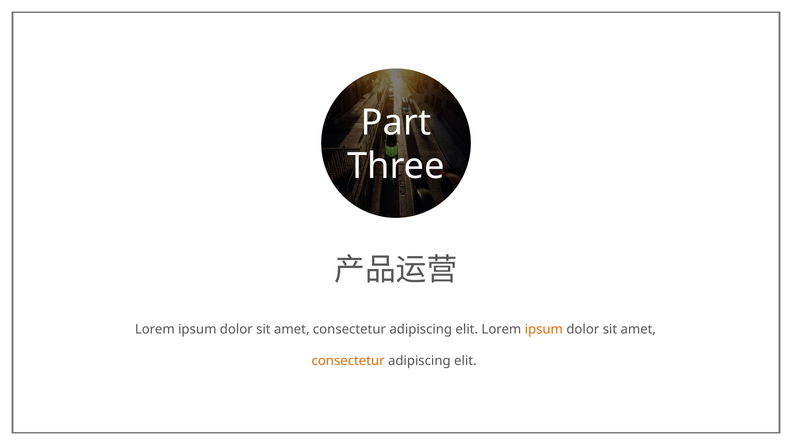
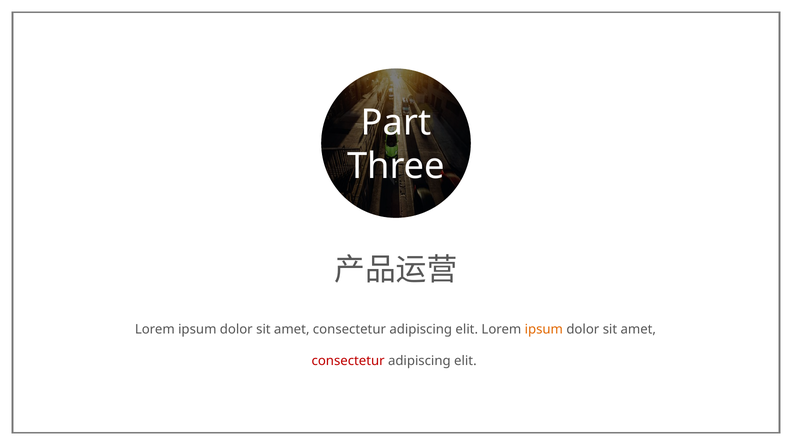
consectetur colour: orange -> red (348, 361)
